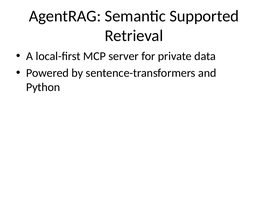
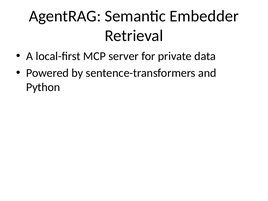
Supported: Supported -> Embedder (204, 16)
